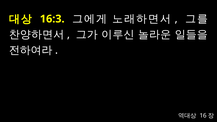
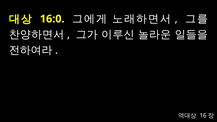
16:3: 16:3 -> 16:0 (52, 19)
